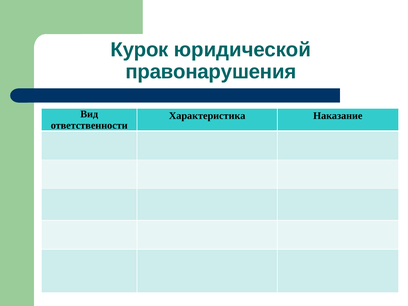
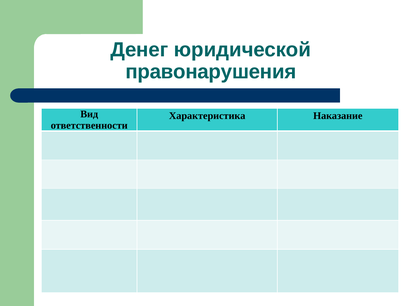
Курок: Курок -> Денег (139, 50)
